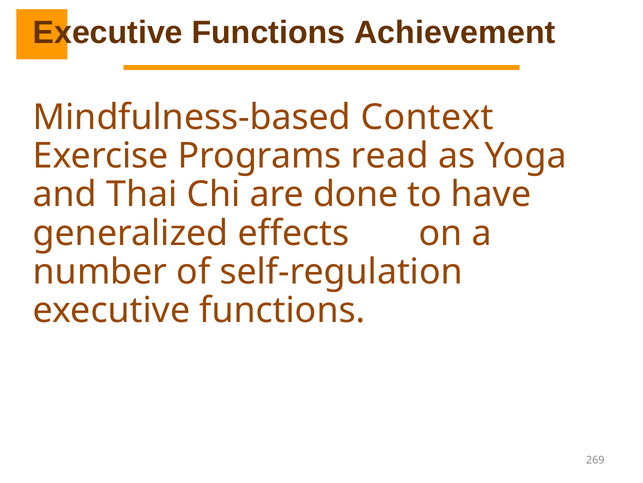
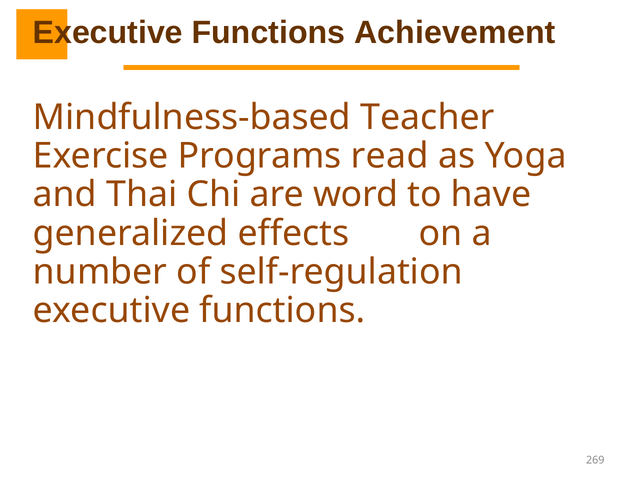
Context: Context -> Teacher (427, 117)
done: done -> word (356, 194)
